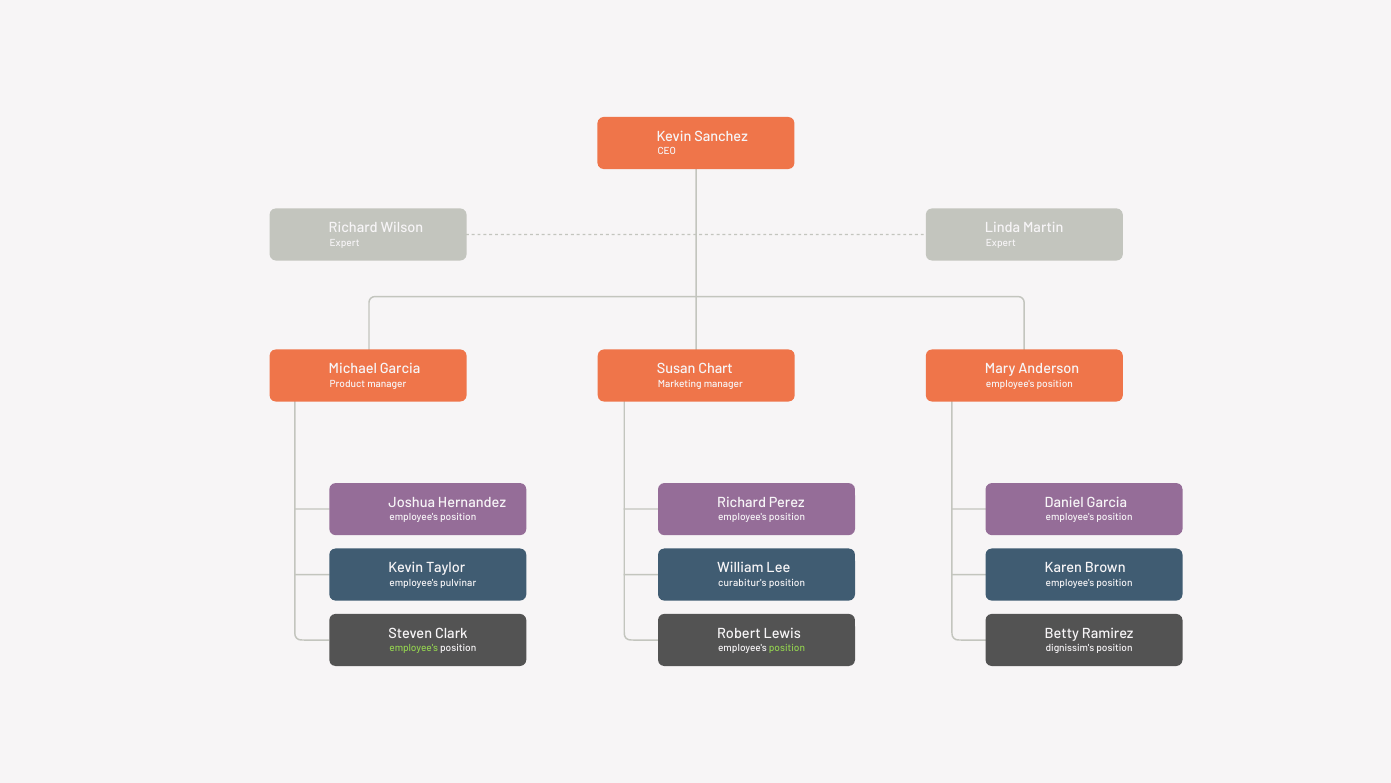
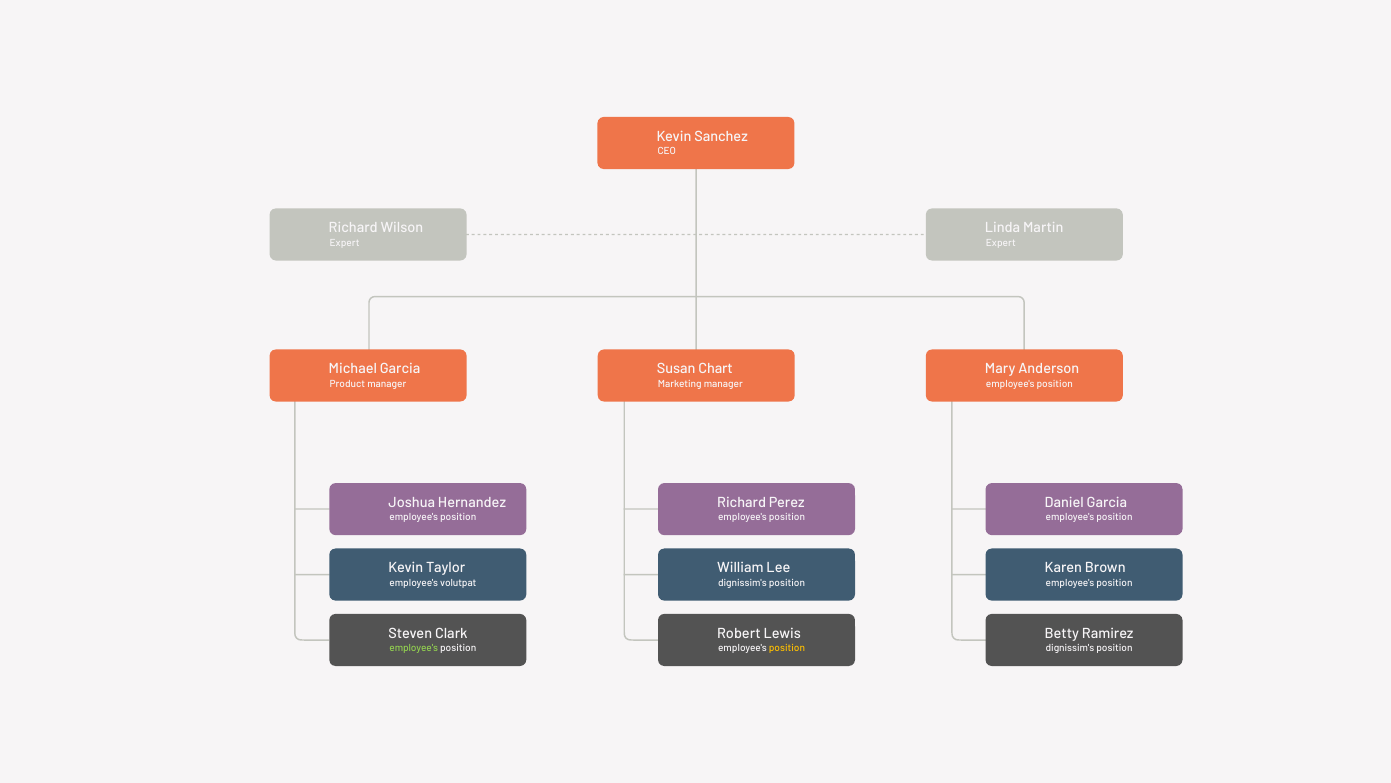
pulvinar: pulvinar -> volutpat (458, 582)
curabitur's: curabitur's -> dignissim's (742, 582)
position colour: light green -> yellow (787, 648)
